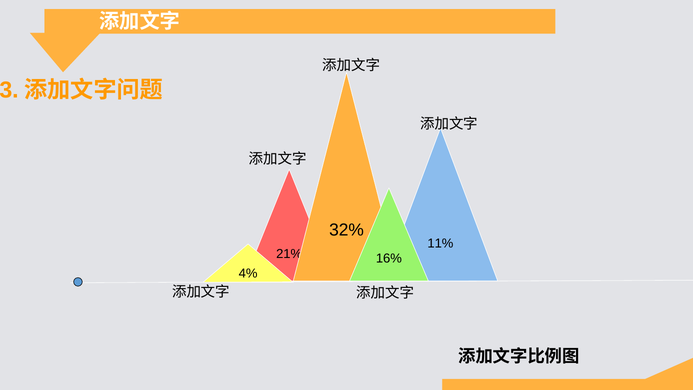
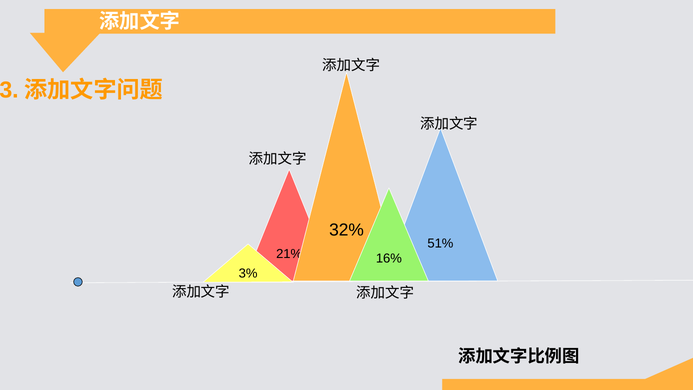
11%: 11% -> 51% (440, 243)
4%: 4% -> 3% (248, 274)
